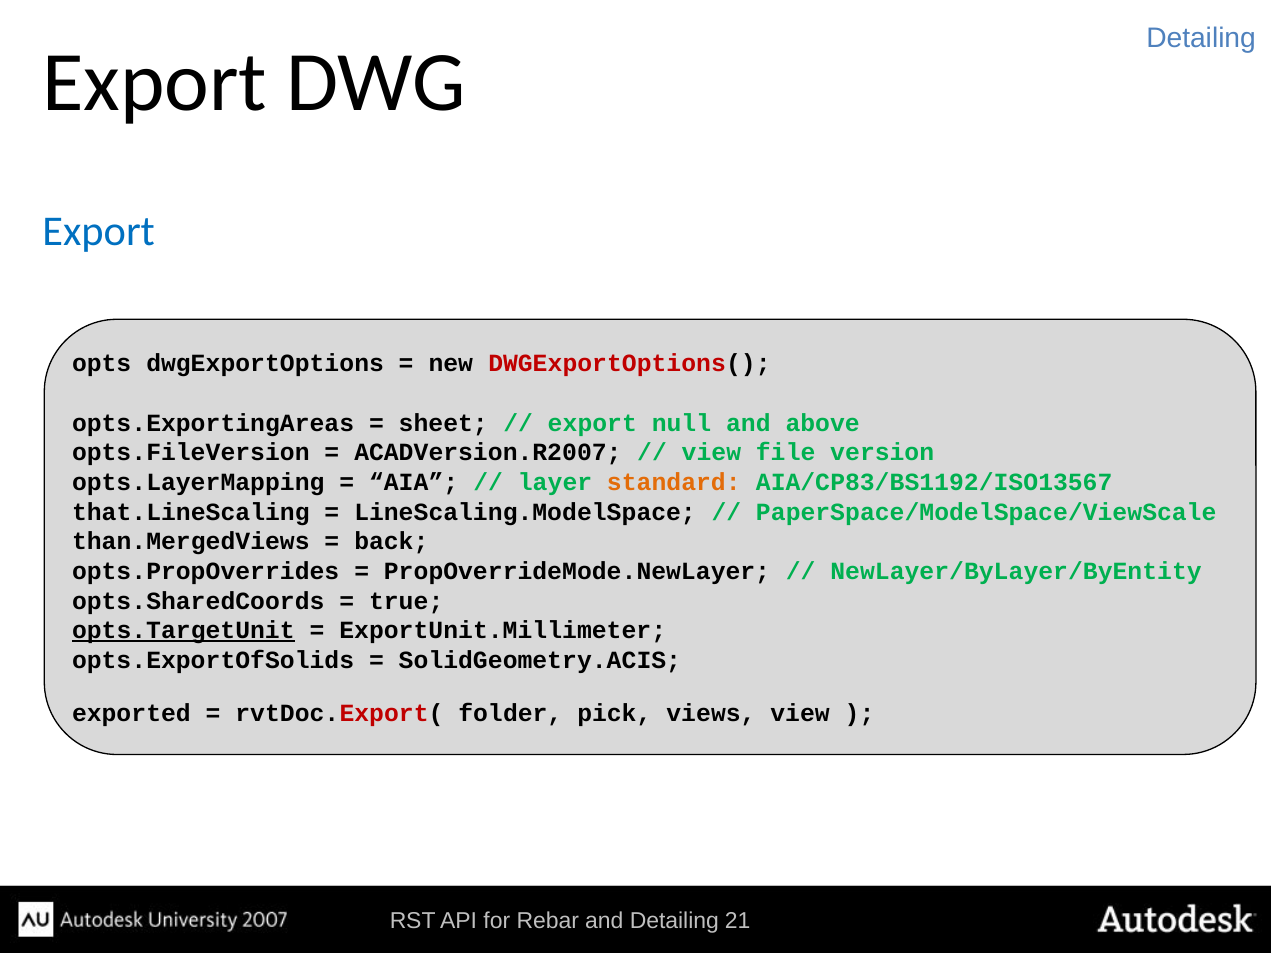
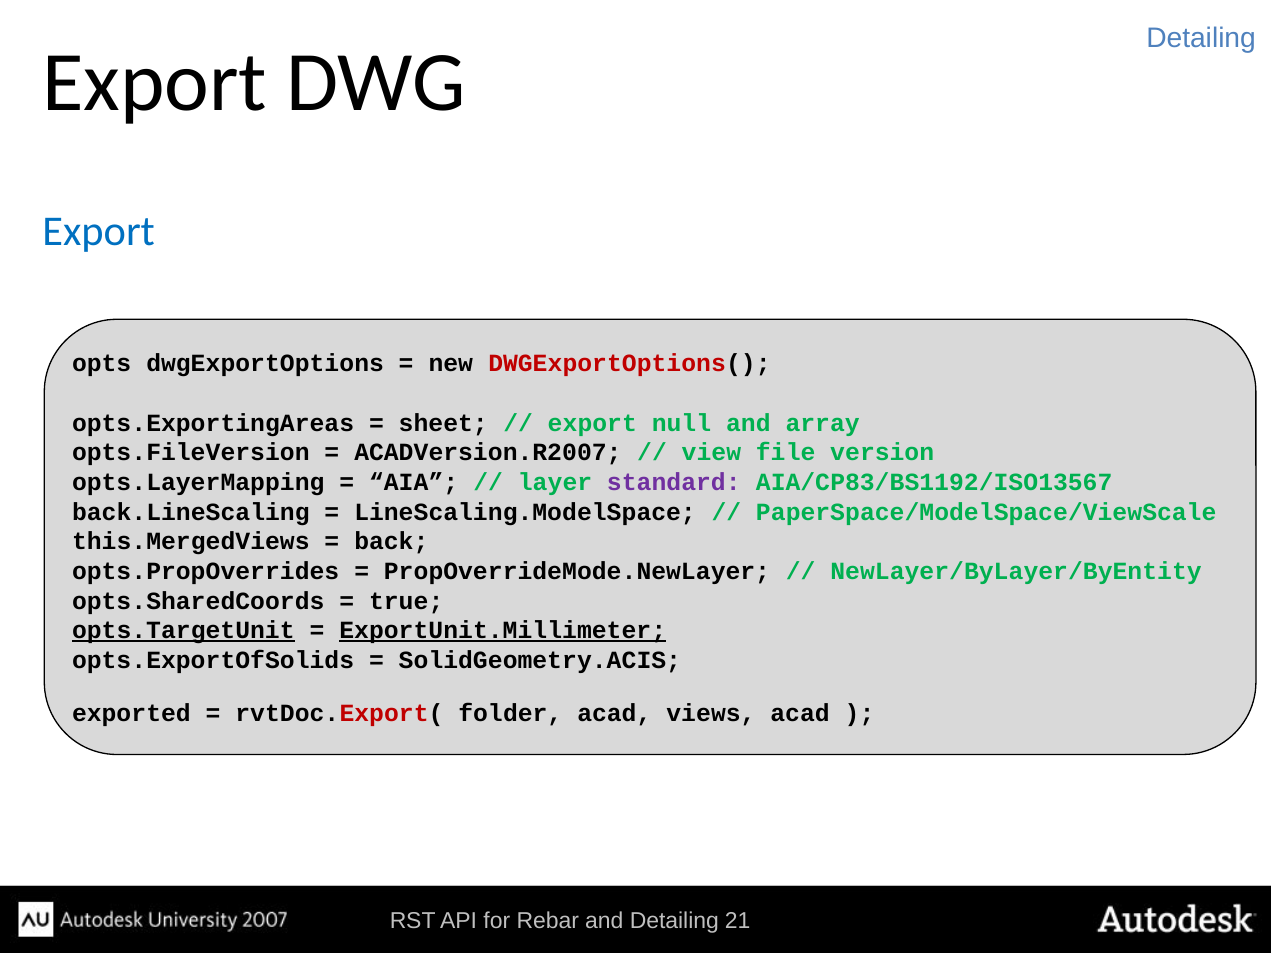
above: above -> array (823, 423)
standard colour: orange -> purple (674, 482)
that.LineScaling: that.LineScaling -> back.LineScaling (191, 512)
than.MergedViews: than.MergedViews -> this.MergedViews (191, 542)
ExportUnit.Millimeter underline: none -> present (503, 631)
folder pick: pick -> acad (614, 714)
views view: view -> acad (800, 714)
